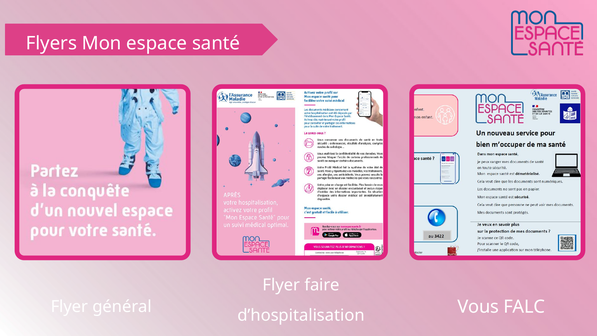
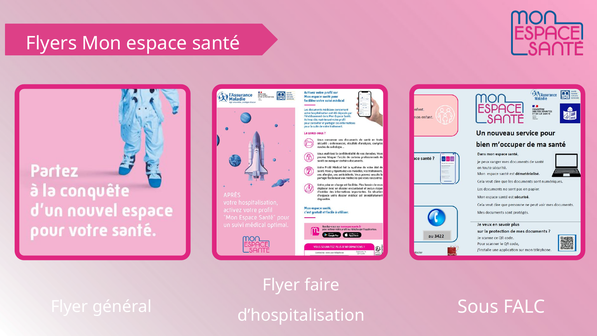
Vous: Vous -> Sous (478, 307)
